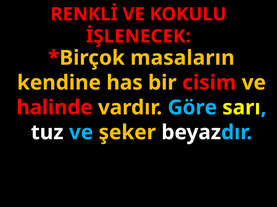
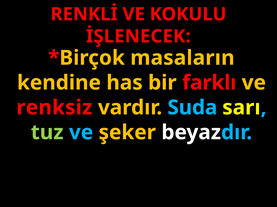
cisim: cisim -> farklı (209, 83)
halinde: halinde -> renksiz (54, 108)
Göre: Göre -> Suda (192, 108)
tuz colour: white -> light green (47, 133)
